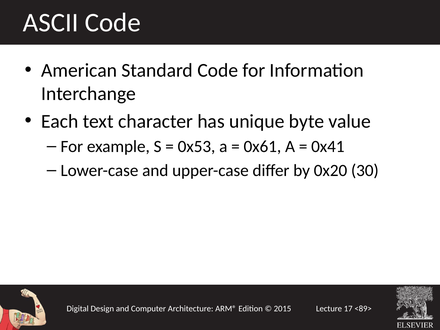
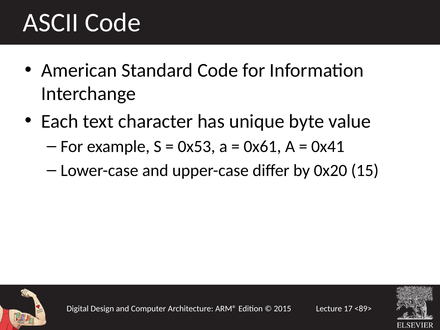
30: 30 -> 15 (365, 170)
